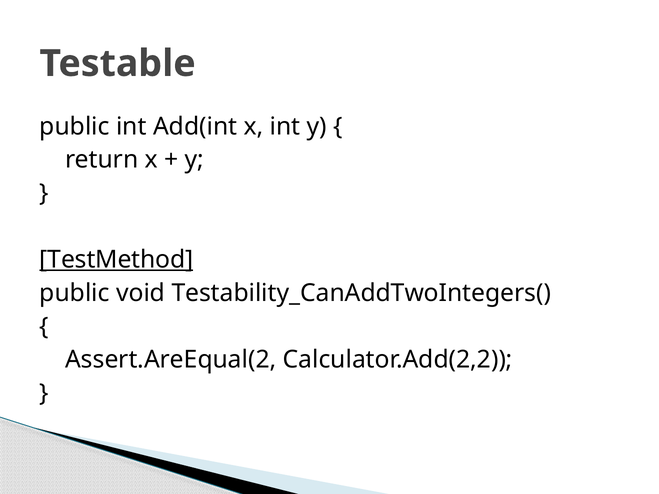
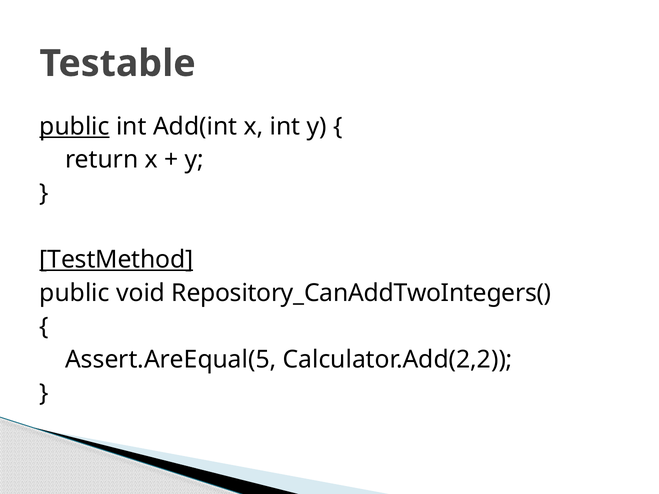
public underline: none -> present (75, 127)
Testability_CanAddTwoIntegers(: Testability_CanAddTwoIntegers( -> Repository_CanAddTwoIntegers( (361, 293)
Assert.AreEqual(2: Assert.AreEqual(2 -> Assert.AreEqual(5 (171, 360)
